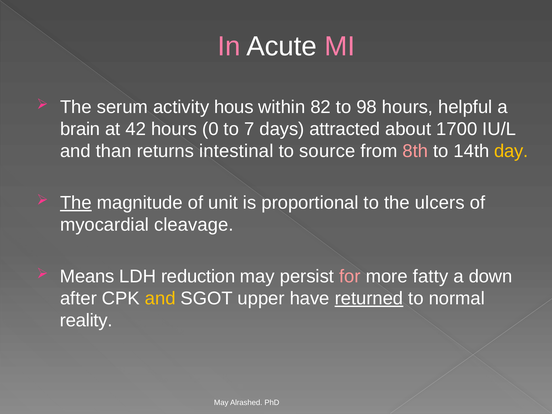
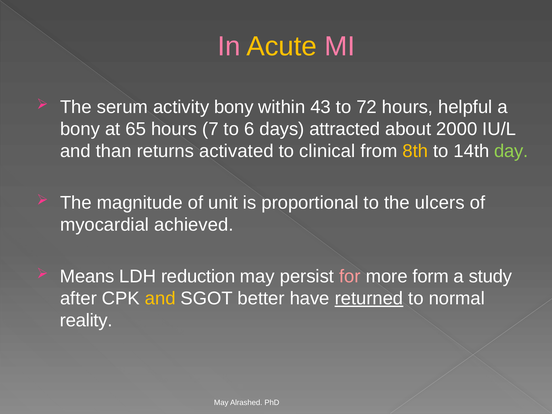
Acute colour: white -> yellow (282, 46)
activity hous: hous -> bony (234, 107)
82: 82 -> 43 (321, 107)
98: 98 -> 72 (367, 107)
brain: brain -> bony (80, 129)
42: 42 -> 65 (136, 129)
0: 0 -> 7 (210, 129)
7: 7 -> 6 (249, 129)
1700: 1700 -> 2000 (457, 129)
intestinal: intestinal -> activated (236, 151)
source: source -> clinical (327, 151)
8th colour: pink -> yellow (415, 151)
day colour: yellow -> light green (511, 151)
The underline: present -> none (76, 203)
cleavage: cleavage -> achieved (194, 225)
fatty: fatty -> form (431, 276)
down: down -> study (491, 276)
upper: upper -> better (261, 298)
